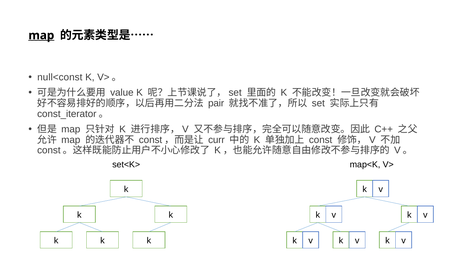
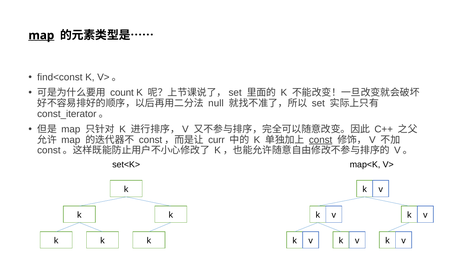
null<const: null<const -> find<const (60, 77)
value: value -> count (122, 93)
pair: pair -> null (216, 103)
const underline: none -> present (321, 140)
